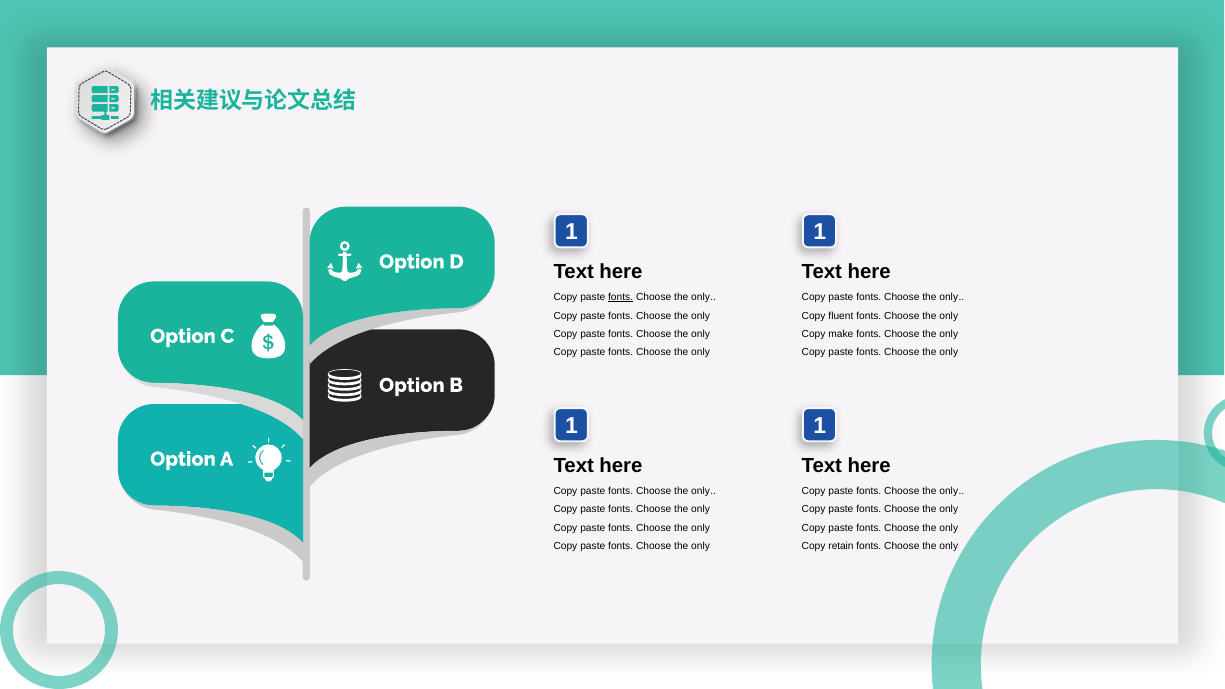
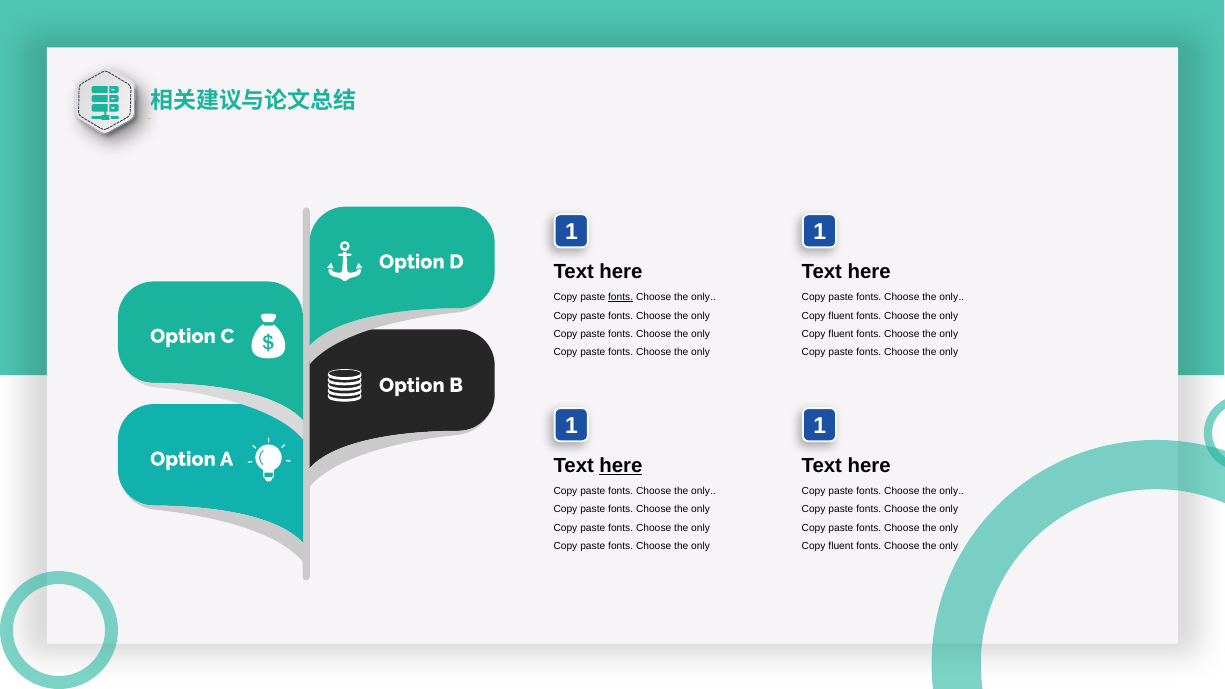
make: make -> fluent (841, 334)
here underline: none -> present (621, 466)
retain: retain -> fluent (841, 546)
